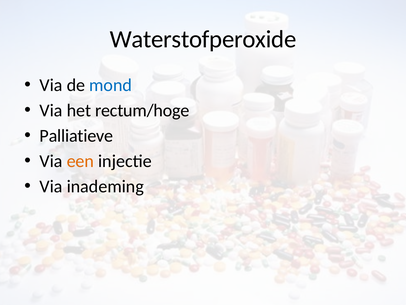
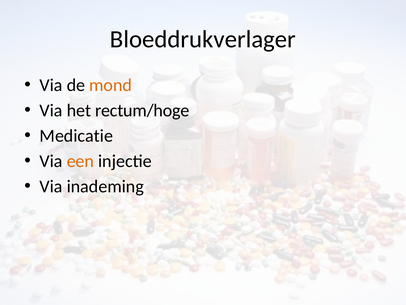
Waterstofperoxide: Waterstofperoxide -> Bloeddrukverlager (203, 39)
mond colour: blue -> orange (111, 85)
Palliatieve: Palliatieve -> Medicatie (76, 136)
